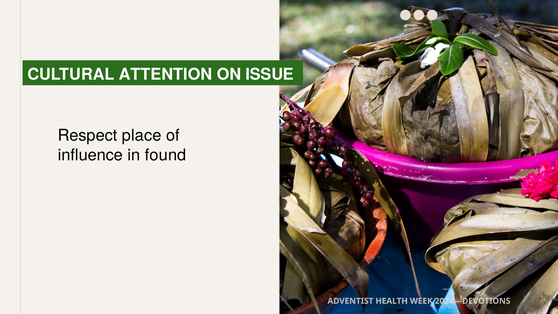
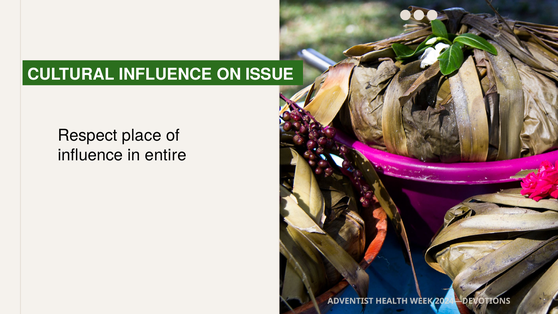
CULTURAL ATTENTION: ATTENTION -> INFLUENCE (166, 74)
found: found -> entire (166, 155)
